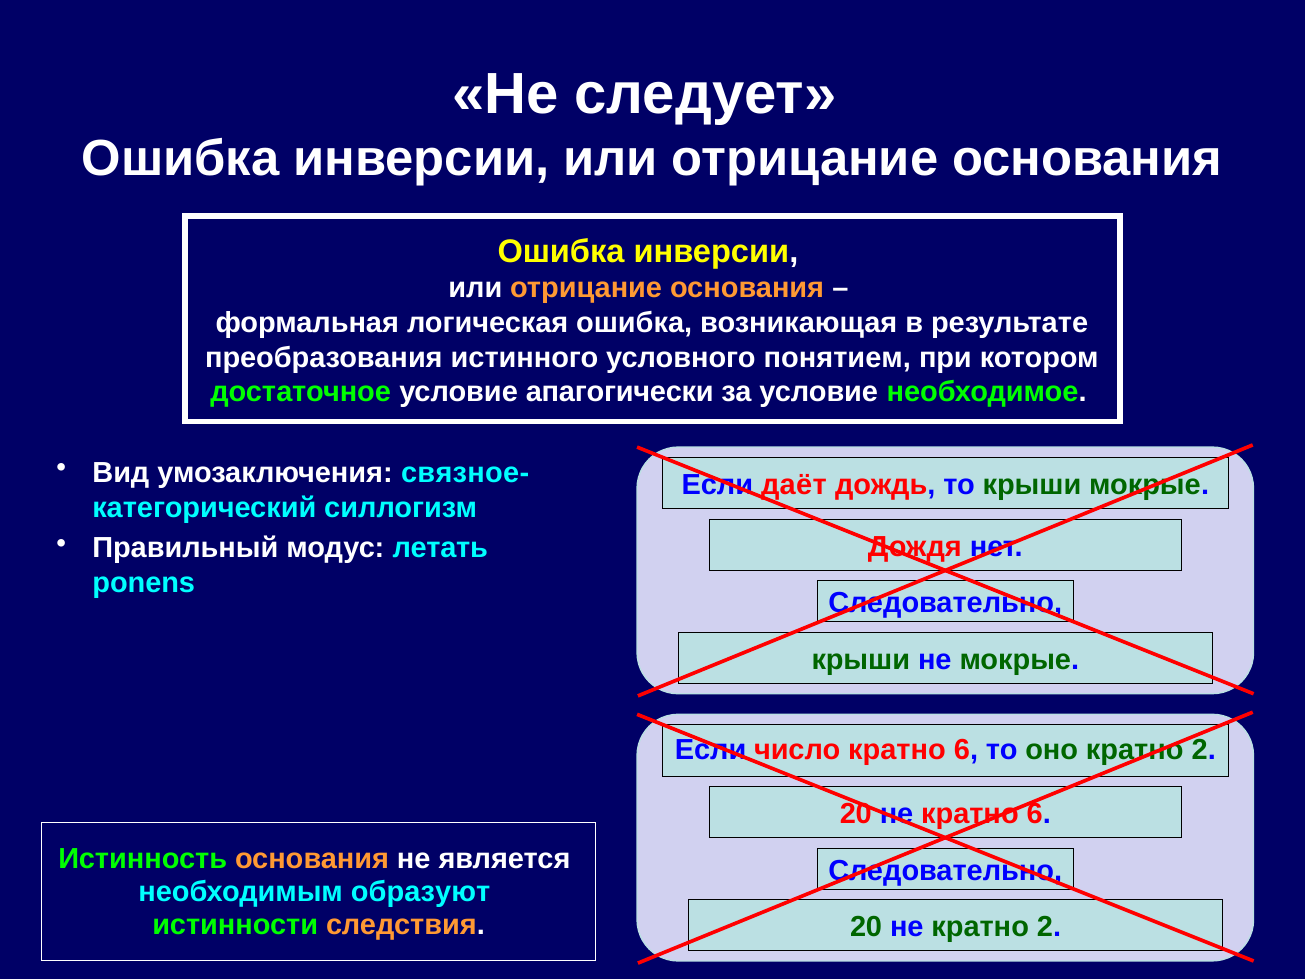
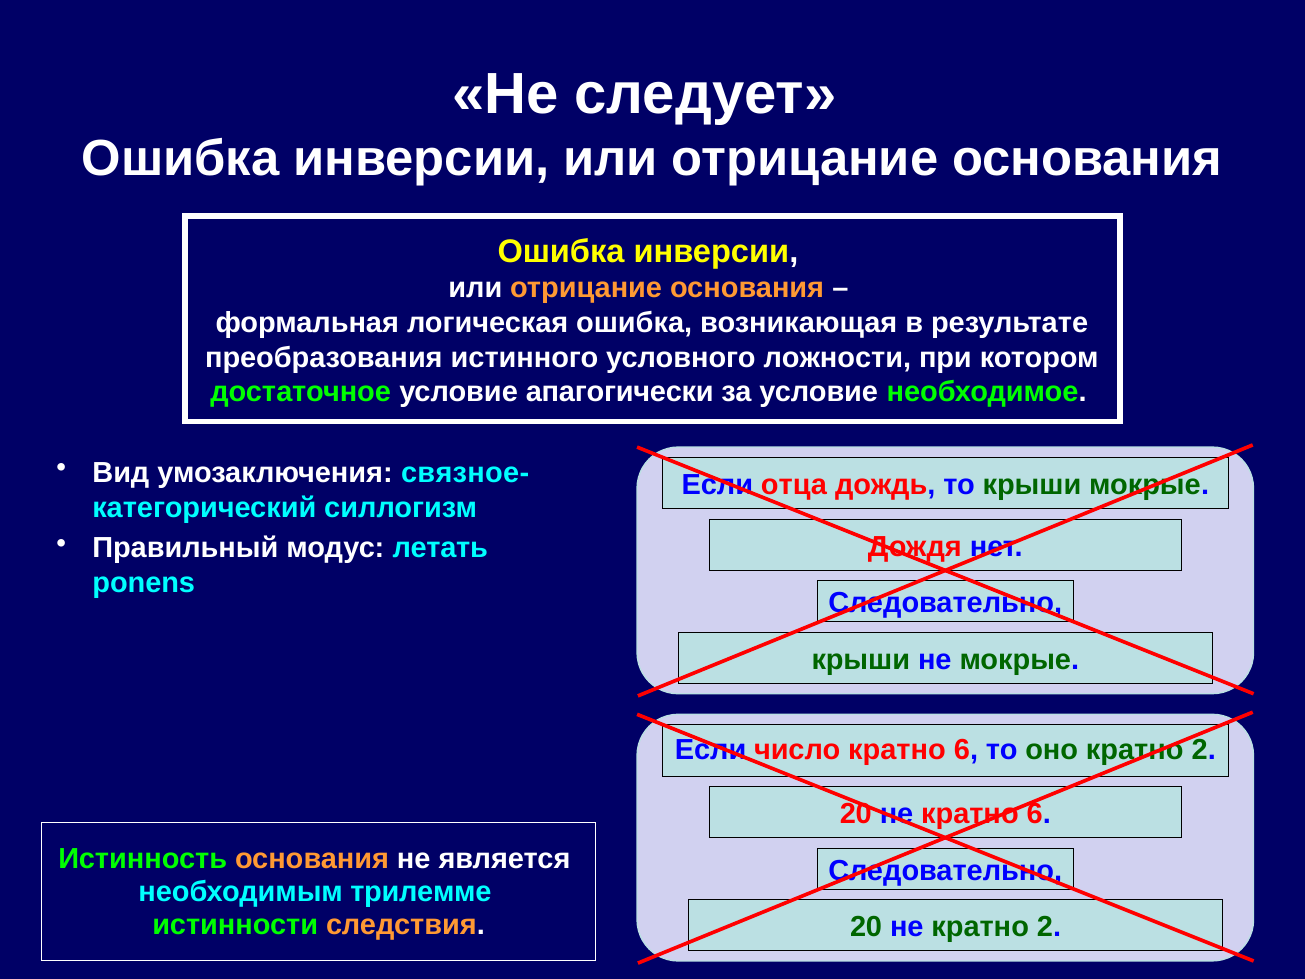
понятием: понятием -> ложности (837, 357)
даёт: даёт -> отца (794, 485)
образуют: образуют -> трилемме (421, 892)
